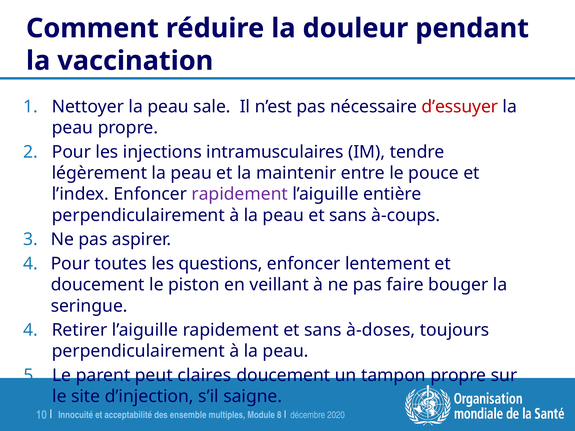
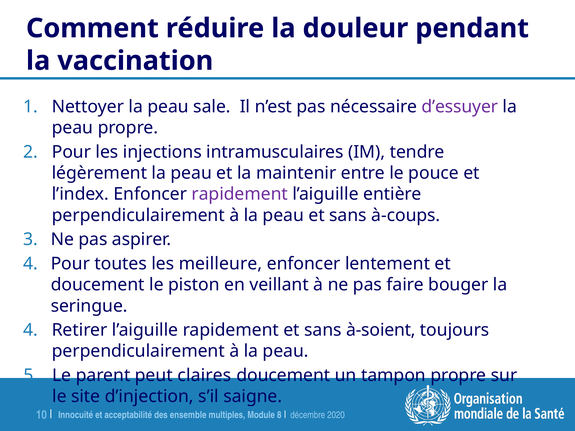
d’essuyer colour: red -> purple (460, 107)
questions: questions -> meilleure (220, 264)
à-doses: à-doses -> à-soient (381, 330)
